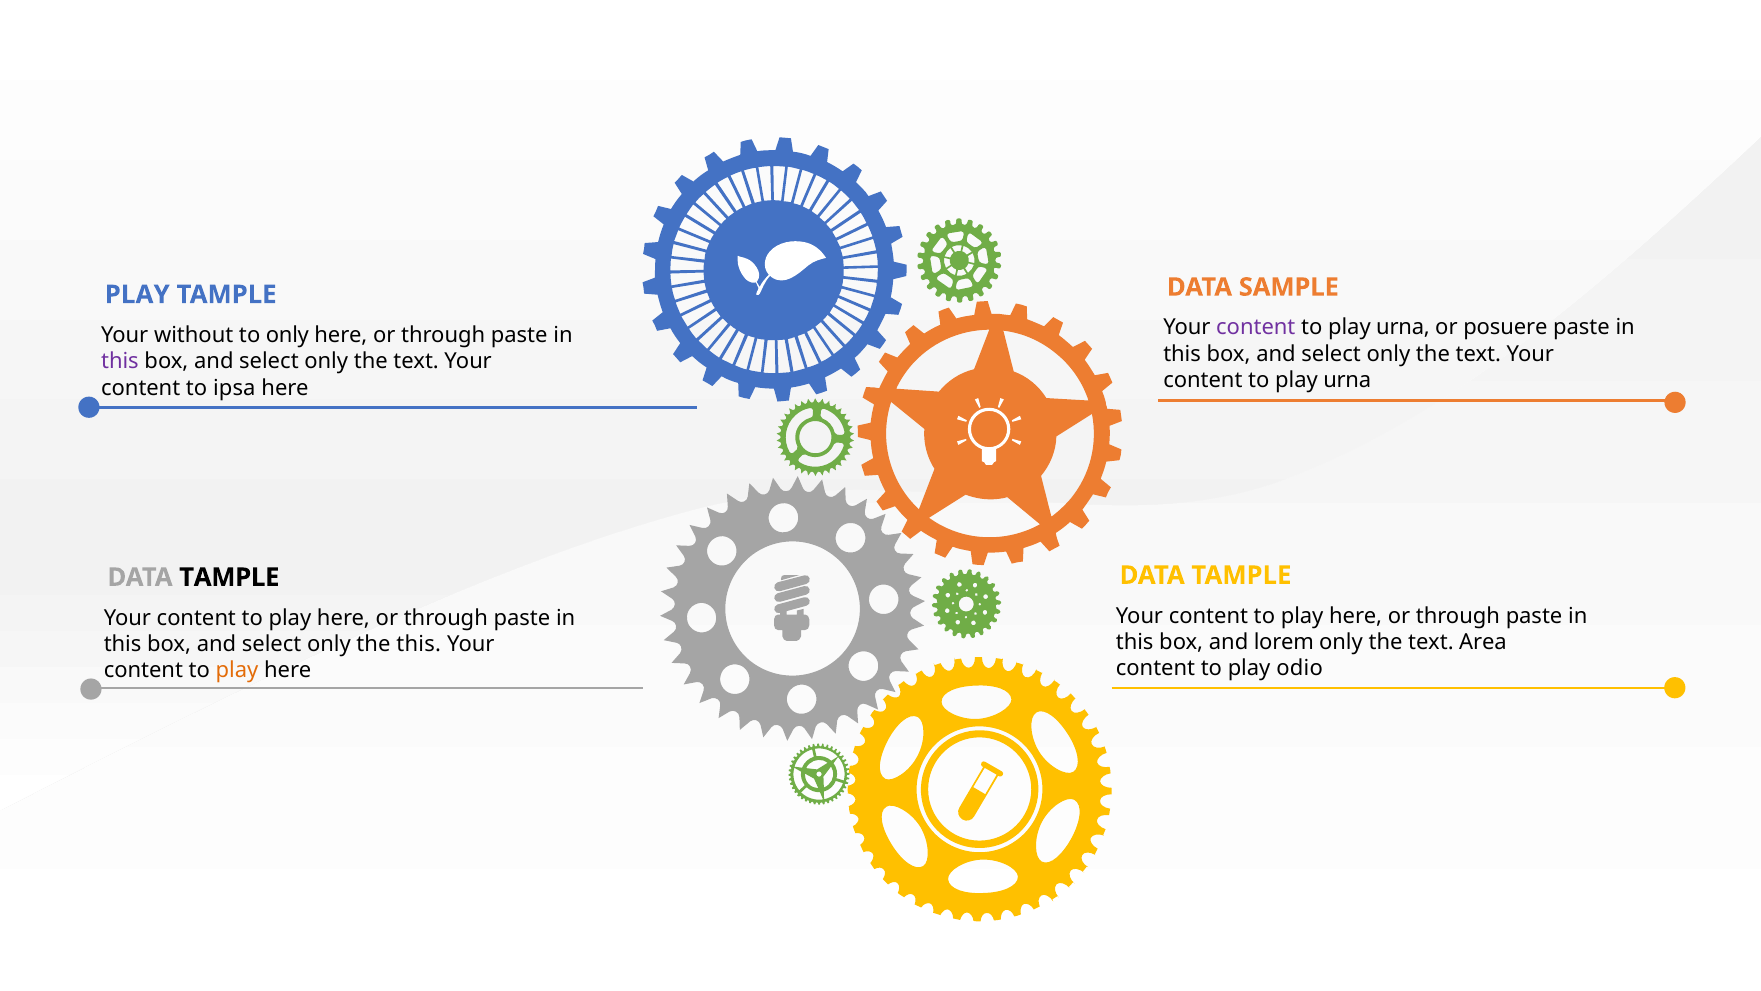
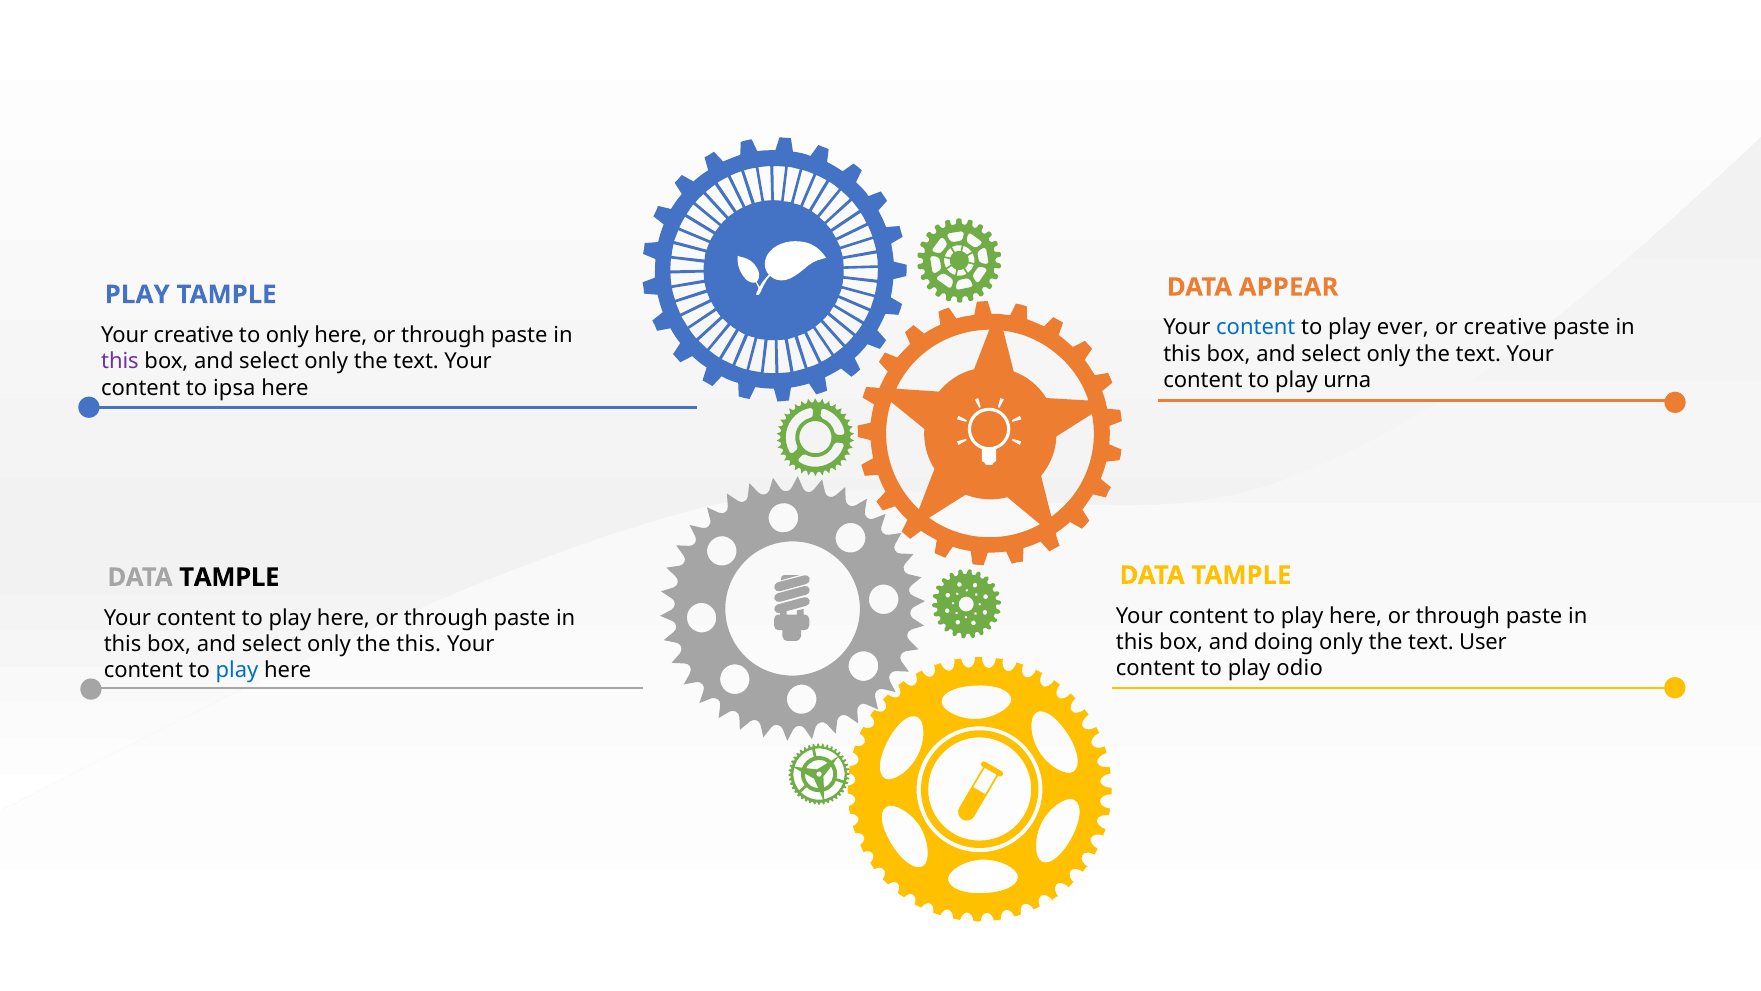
SAMPLE: SAMPLE -> APPEAR (1289, 287)
content colour: purple -> blue (1256, 328)
urna: urna -> ever (1403, 328)
or posuere: posuere -> creative (1505, 328)
Your without: without -> creative (194, 335)
lorem: lorem -> doing (1284, 642)
Area: Area -> User (1483, 642)
play colour: orange -> blue (237, 670)
